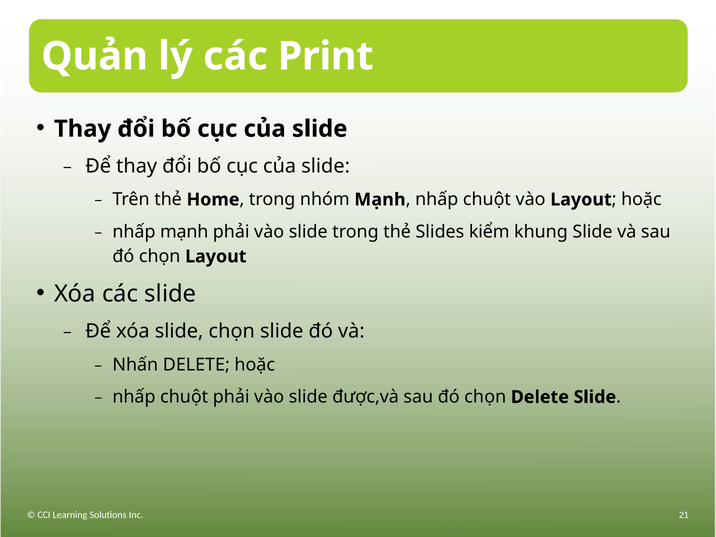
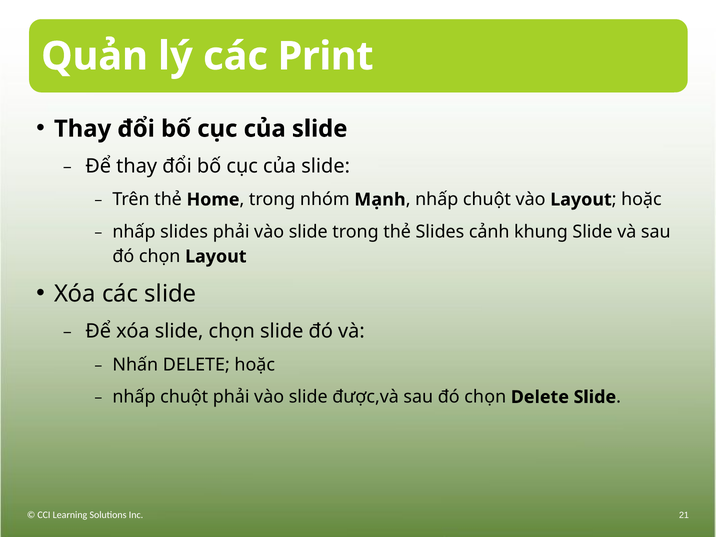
nhấp mạnh: mạnh -> slides (184, 232)
kiểm: kiểm -> cảnh (489, 232)
